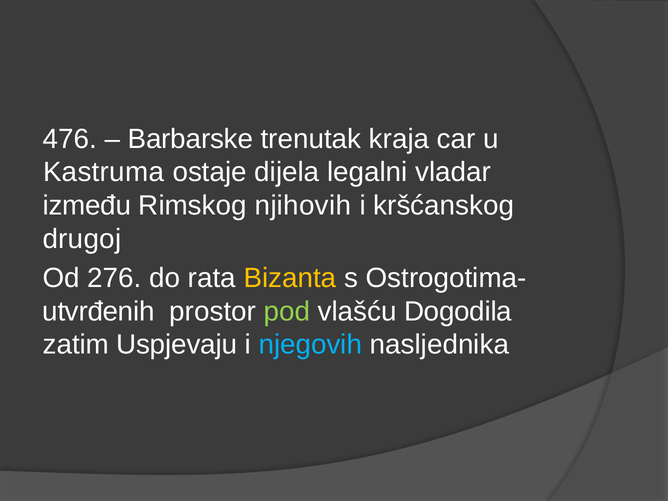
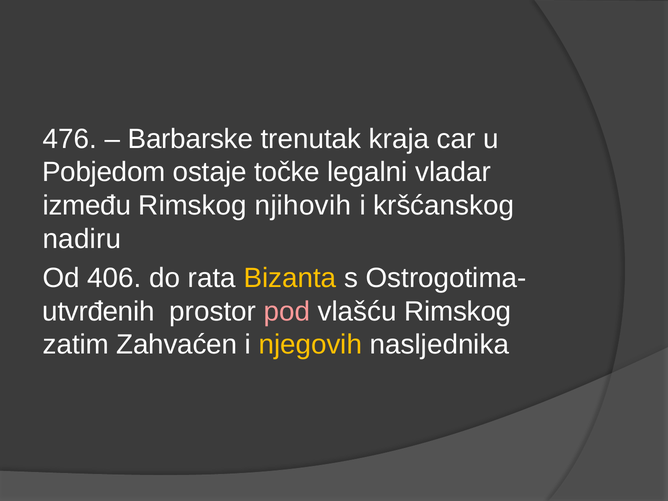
Kastruma: Kastruma -> Pobjedom (104, 172)
dijela: dijela -> točke (287, 172)
drugoj: drugoj -> nadiru (82, 239)
276: 276 -> 406 (114, 278)
pod colour: light green -> pink (287, 311)
vlašću Dogodila: Dogodila -> Rimskog (458, 311)
Uspjevaju: Uspjevaju -> Zahvaćen (177, 345)
njegovih colour: light blue -> yellow (310, 345)
